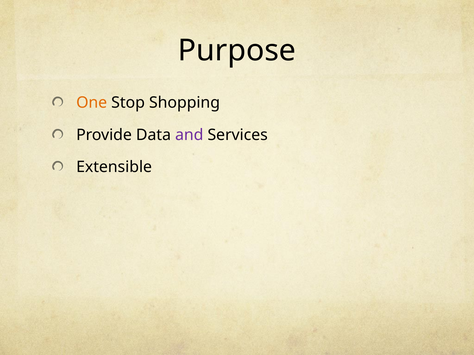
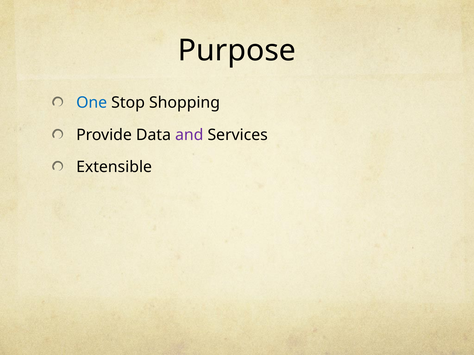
One colour: orange -> blue (92, 103)
